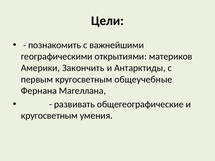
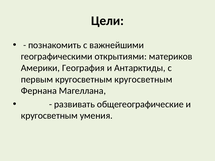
Закончить: Закончить -> География (83, 68)
кругосветным общеучебные: общеучебные -> кругосветным (143, 80)
